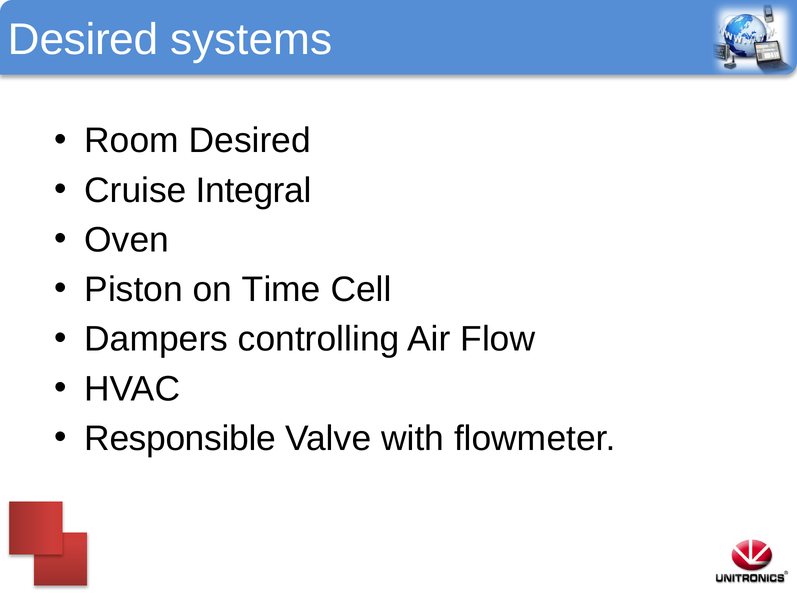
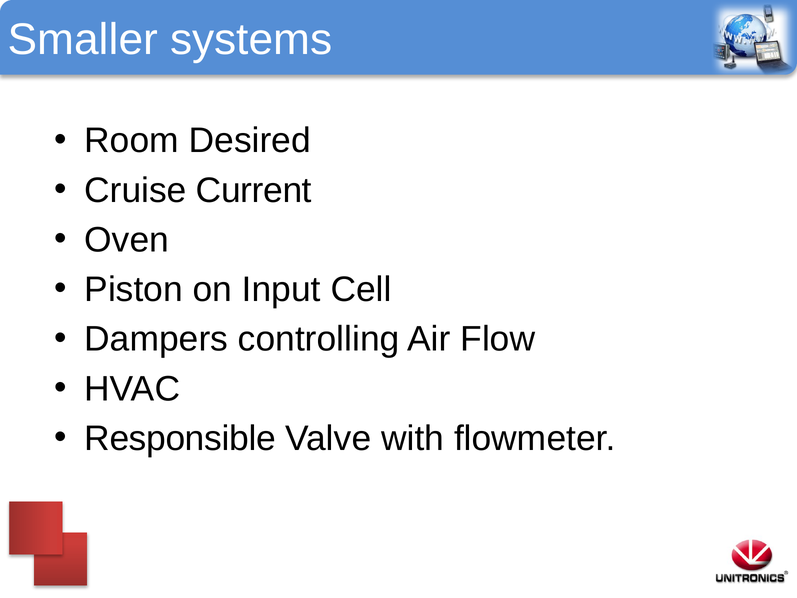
Desired: Desired -> Smaller (83, 40)
Integral: Integral -> Current (254, 190)
Time: Time -> Input (281, 289)
